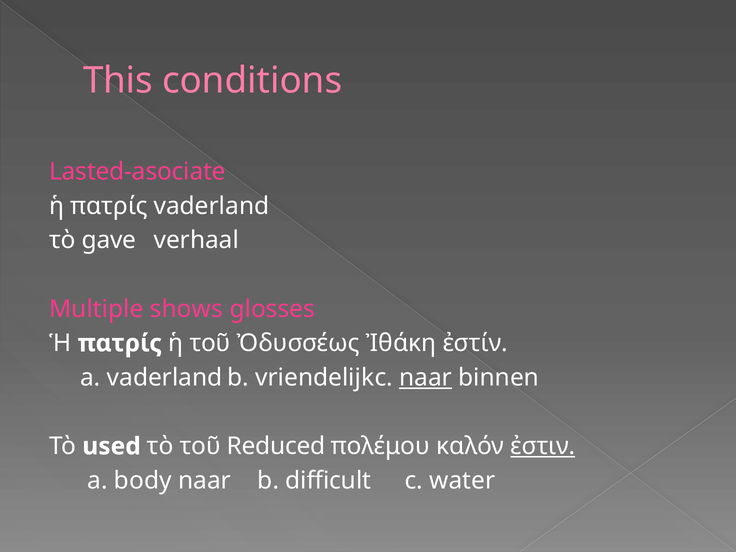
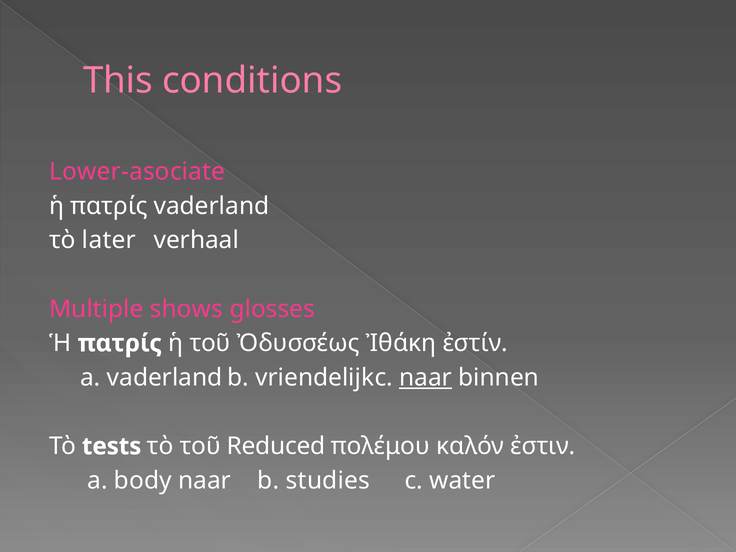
Lasted-asociate: Lasted-asociate -> Lower-asociate (137, 172)
gave: gave -> later (109, 240)
used: used -> tests (112, 446)
ἐστιν underline: present -> none (543, 446)
difficult: difficult -> studies (328, 481)
